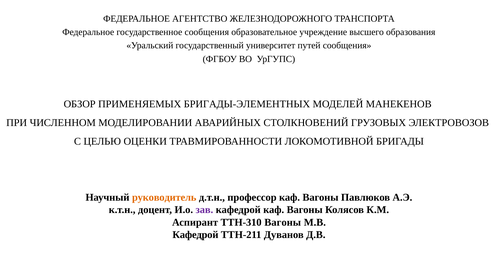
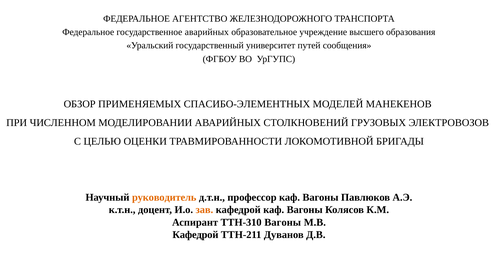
государственное сообщения: сообщения -> аварийных (207, 32)
БРИГАДЫ-ЭЛЕМЕНТНЫХ: БРИГАДЫ-ЭЛЕМЕНТНЫХ -> СПАСИБО-ЭЛЕМЕНТНЫХ (247, 104)
зав colour: purple -> orange (204, 210)
